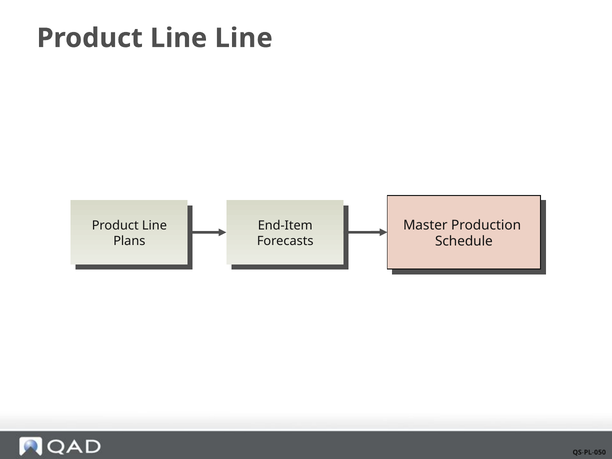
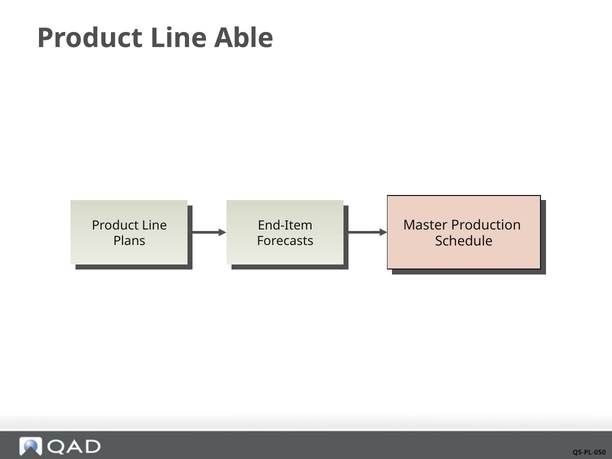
Line Line: Line -> Able (244, 38)
